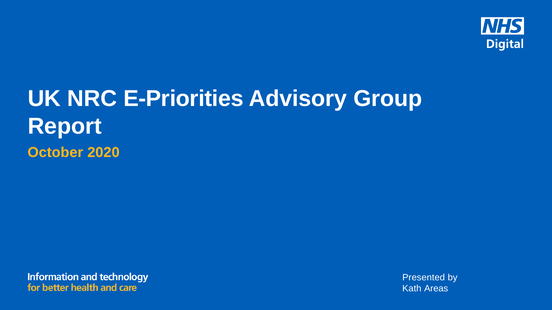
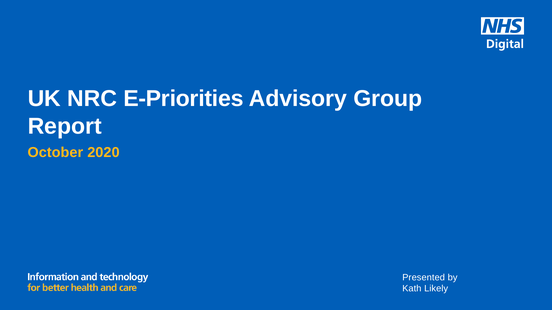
Areas: Areas -> Likely (436, 289)
